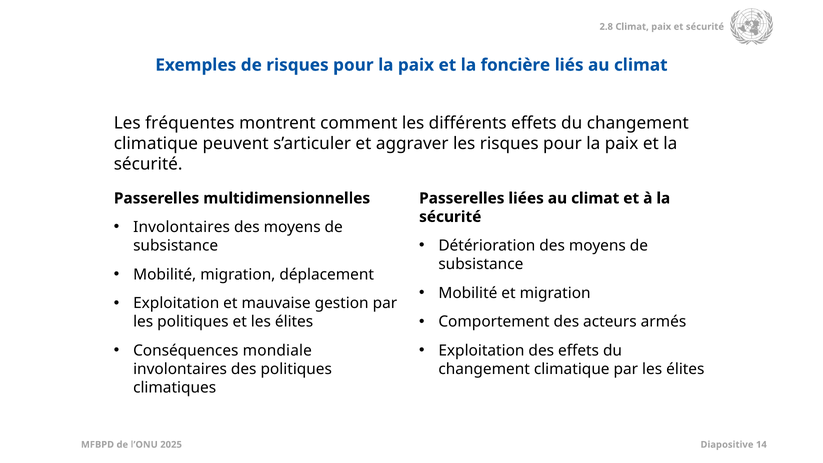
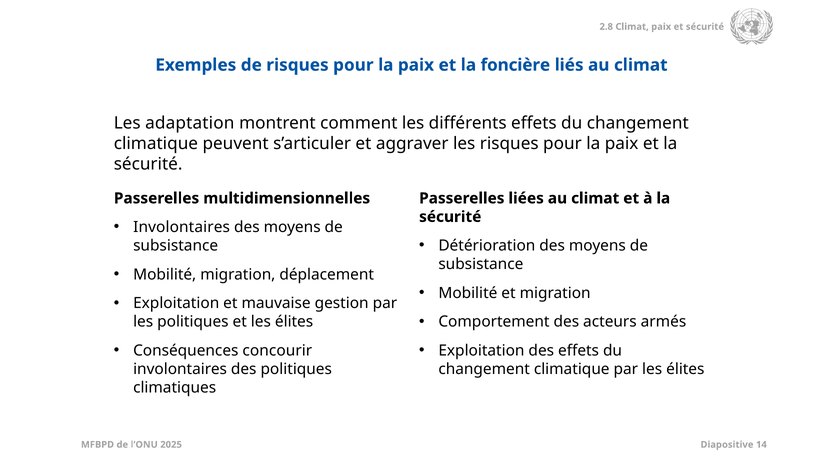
fréquentes: fréquentes -> adaptation (190, 123)
mondiale: mondiale -> concourir (277, 351)
